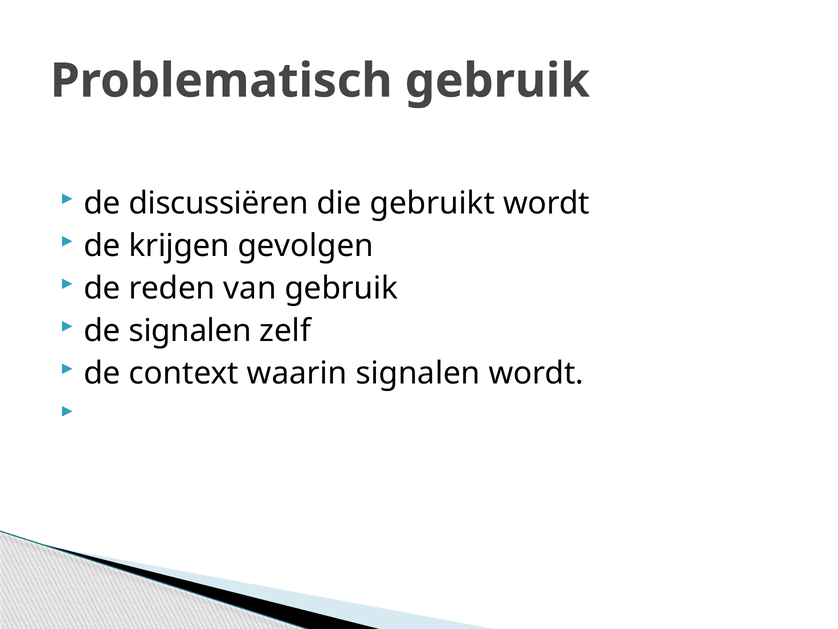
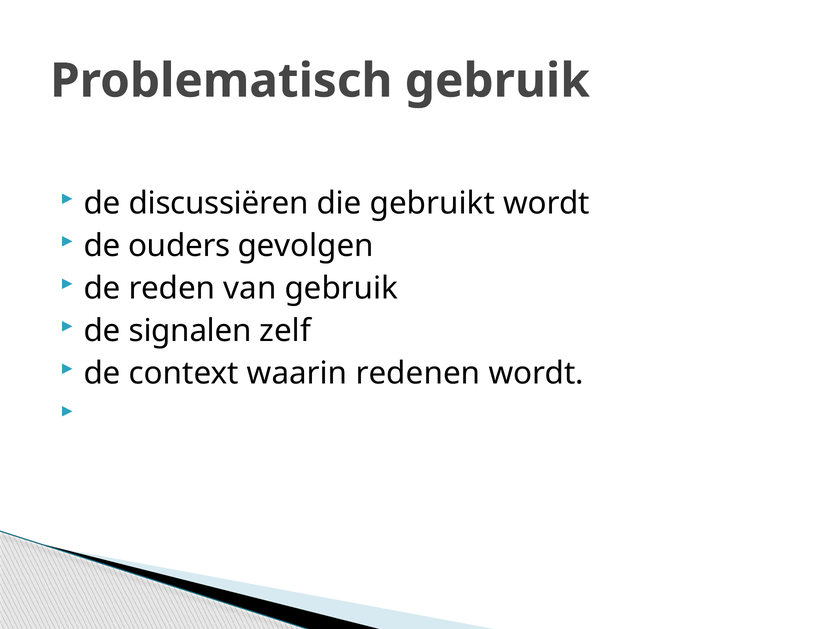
krijgen: krijgen -> ouders (179, 246)
waarin signalen: signalen -> redenen (418, 373)
